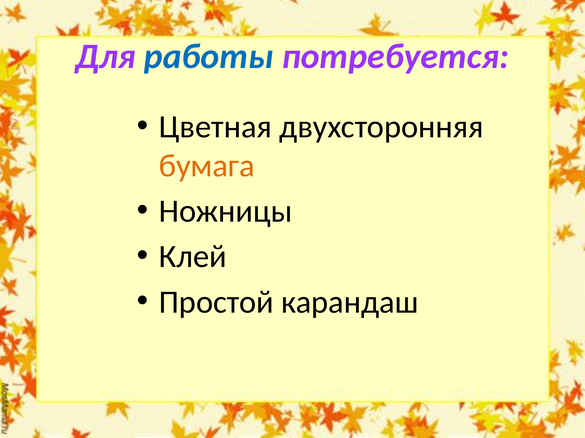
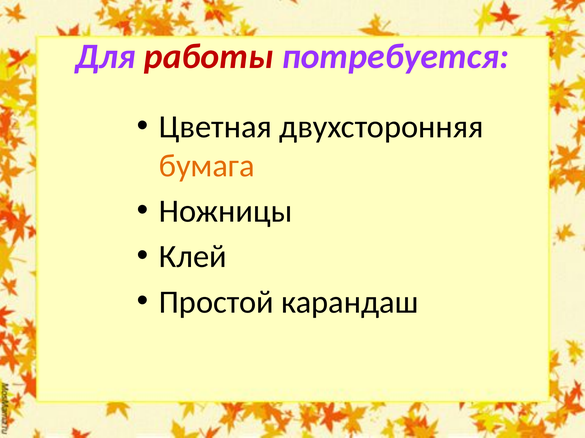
работы colour: blue -> red (209, 57)
